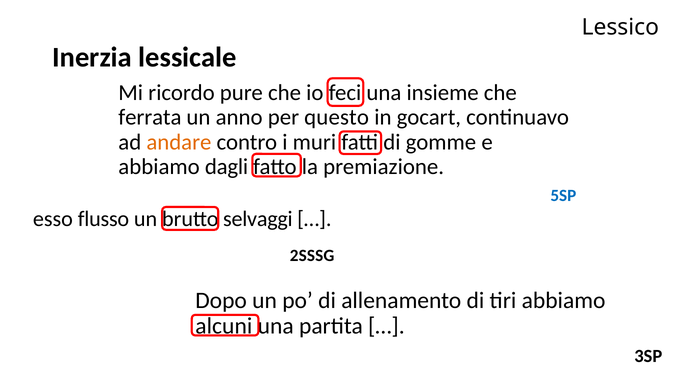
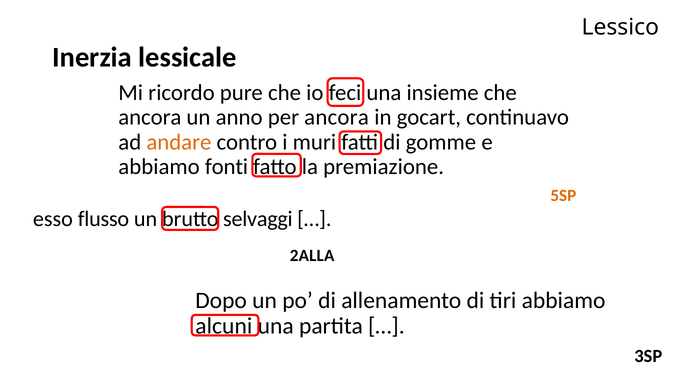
ferrata: ferrata -> ancora (150, 117)
per questo: questo -> ancora (337, 117)
dagli: dagli -> fonti (227, 167)
5SP colour: blue -> orange (563, 196)
2SSSG: 2SSSG -> 2ALLA (312, 256)
